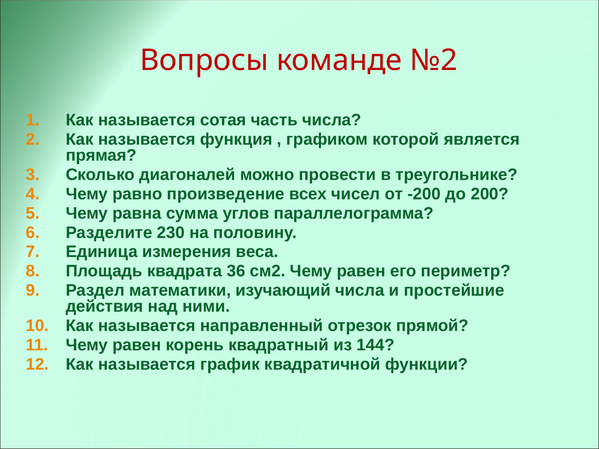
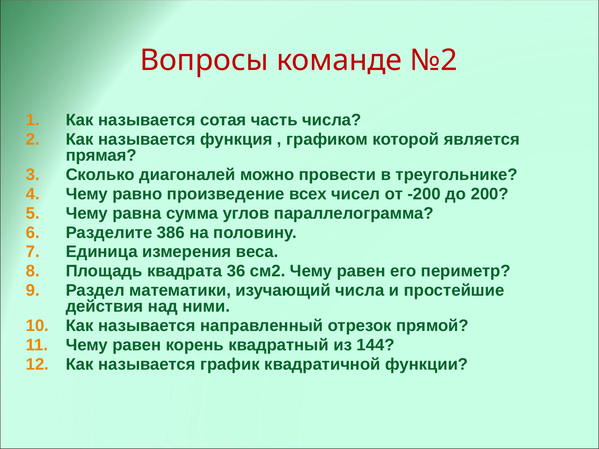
230: 230 -> 386 (171, 233)
